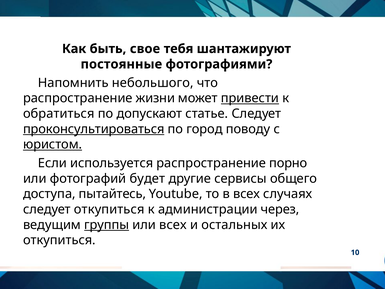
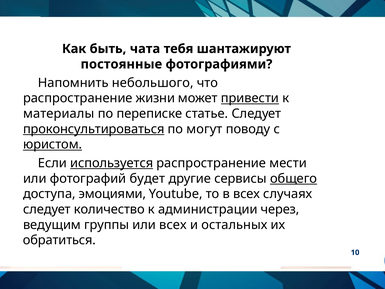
свое: свое -> чата (145, 49)
обратиться: обратиться -> материалы (59, 114)
допускают: допускают -> переписке (149, 114)
город: город -> могут (204, 129)
используется underline: none -> present (112, 163)
порно: порно -> мести (288, 163)
общего underline: none -> present (294, 178)
пытайтесь: пытайтесь -> эмоциями (112, 194)
следует откупиться: откупиться -> количество (109, 209)
группы underline: present -> none (107, 225)
откупиться: откупиться -> обратиться (59, 240)
